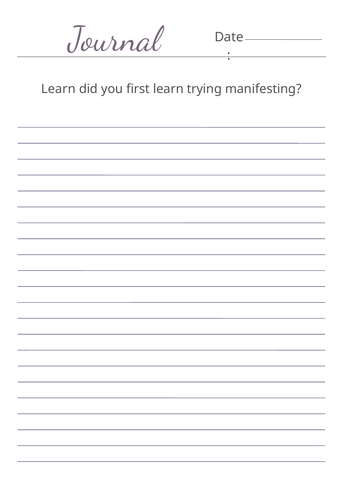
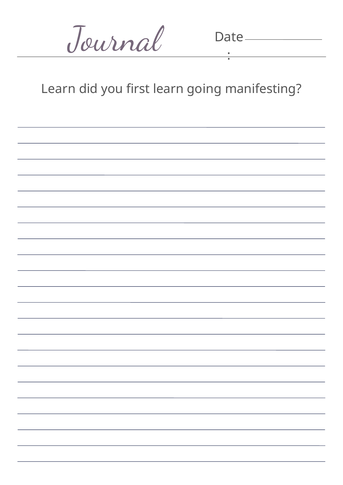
trying: trying -> going (204, 89)
